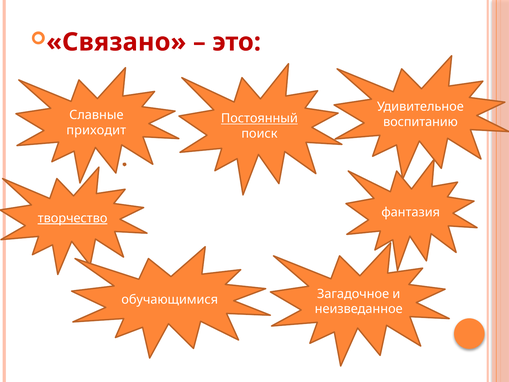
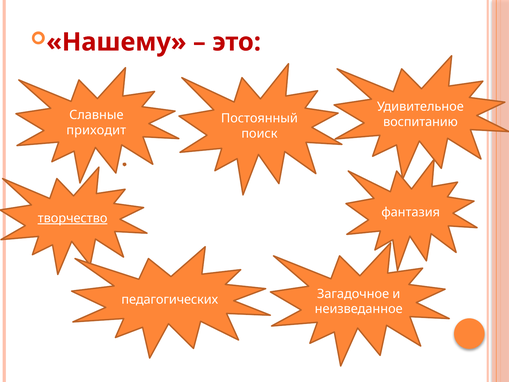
Связано: Связано -> Нашему (116, 42)
Постоянный underline: present -> none (259, 118)
обучающимися: обучающимися -> педагогических (170, 300)
